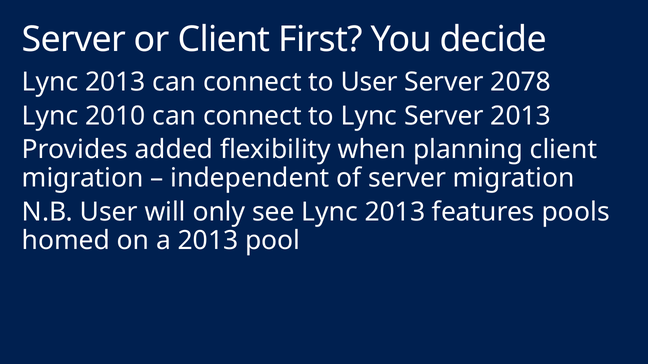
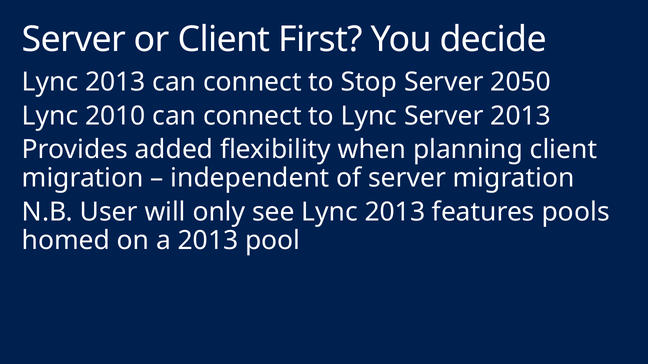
to User: User -> Stop (369, 82)
2078: 2078 -> 2050 (521, 82)
